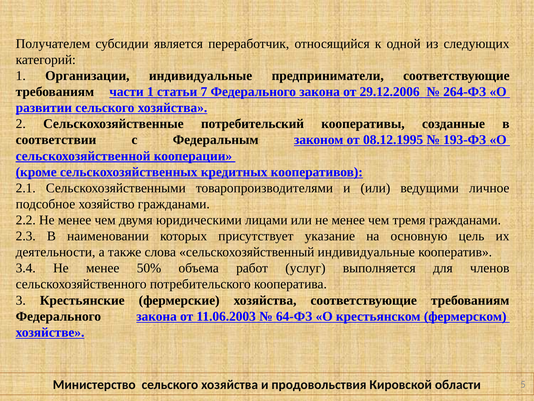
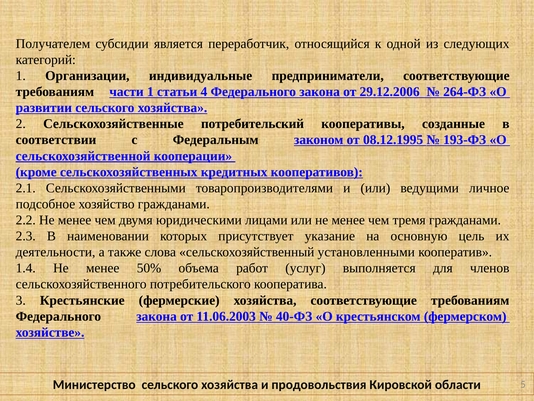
7: 7 -> 4 (204, 92)
сельскохозяйственный индивидуальные: индивидуальные -> установленными (366, 252)
3.4: 3.4 -> 1.4 (26, 268)
64-ФЗ: 64-ФЗ -> 40-ФЗ (294, 316)
